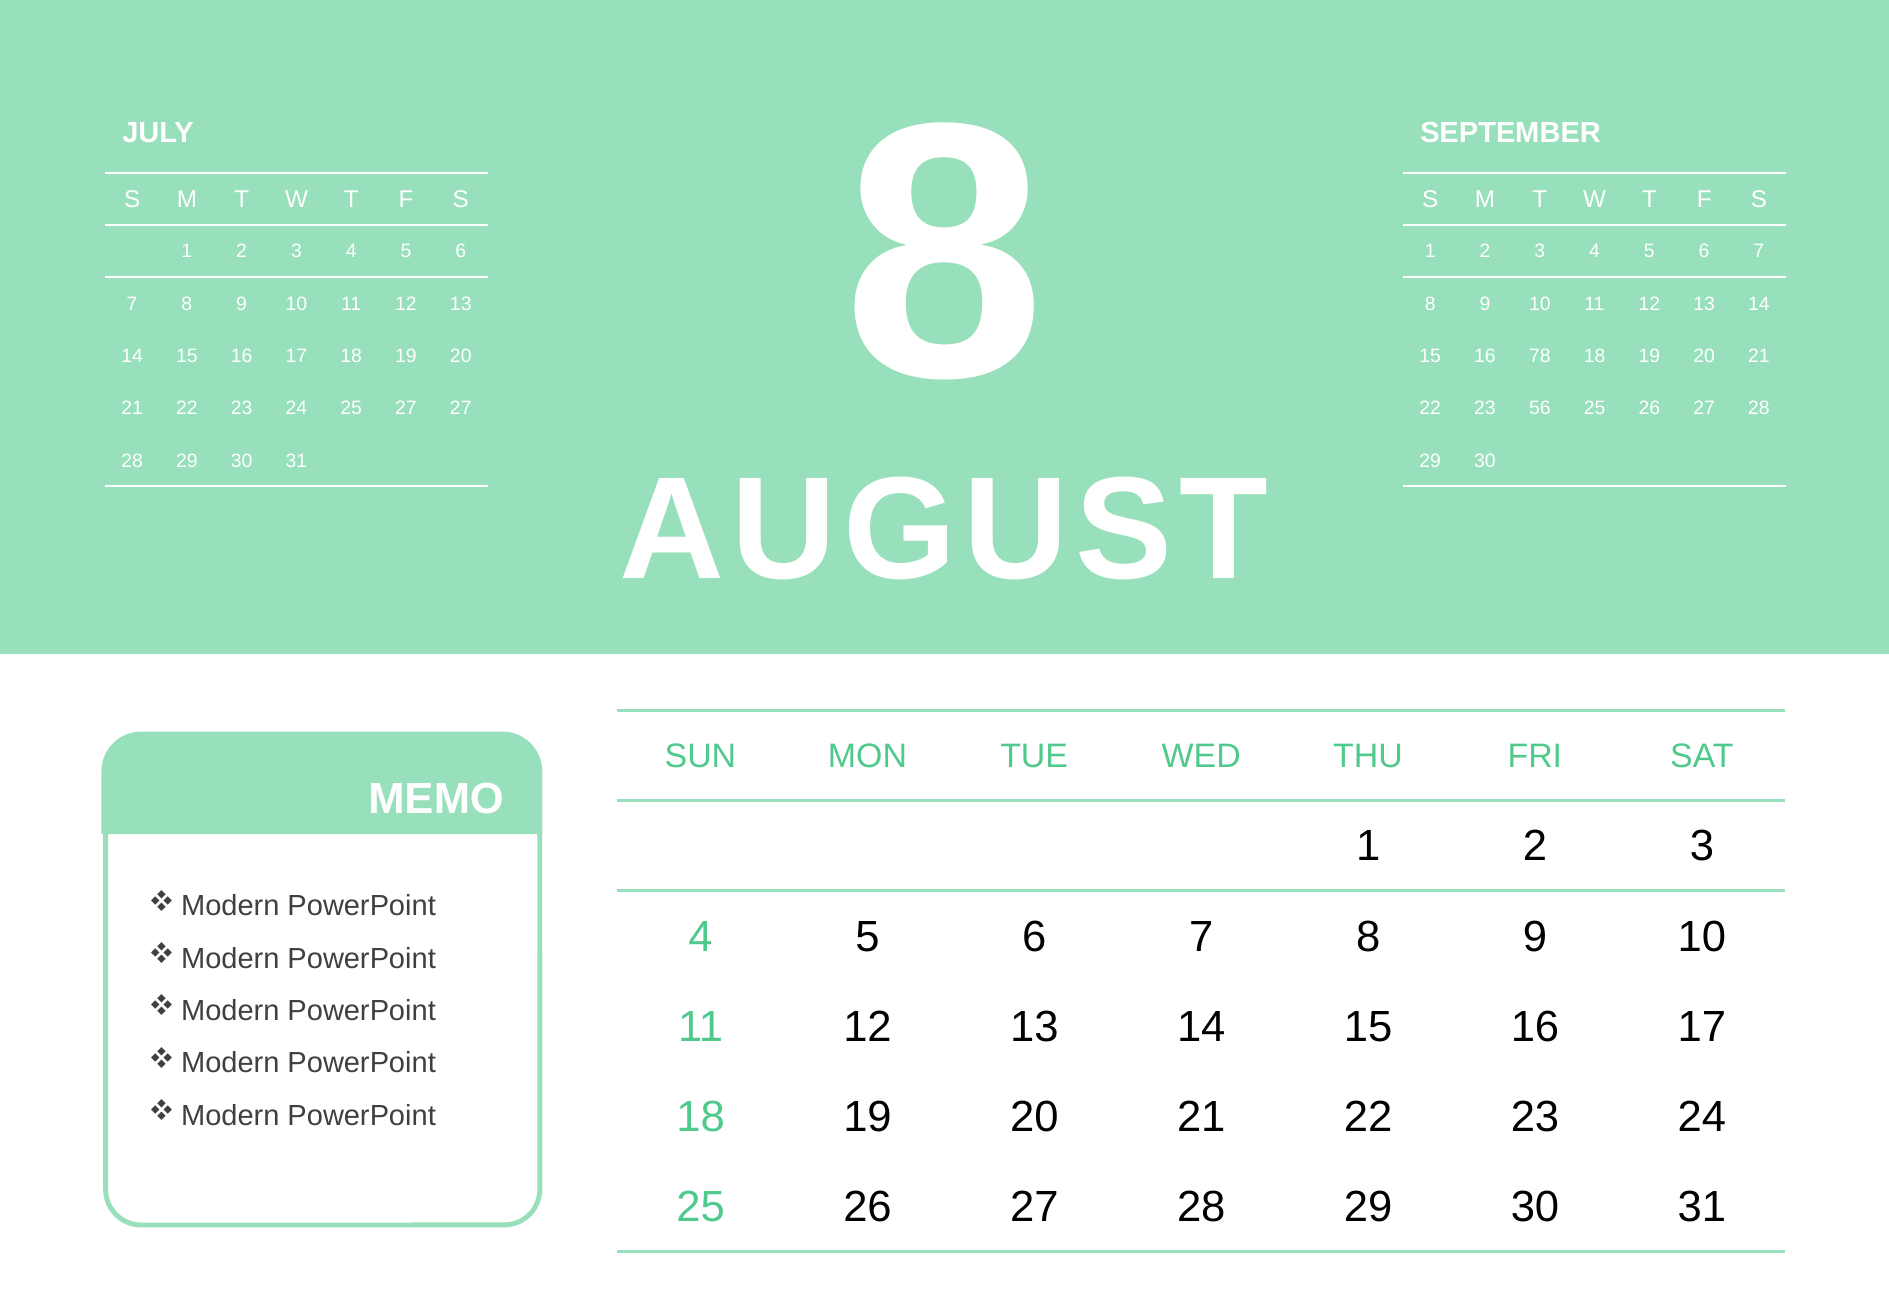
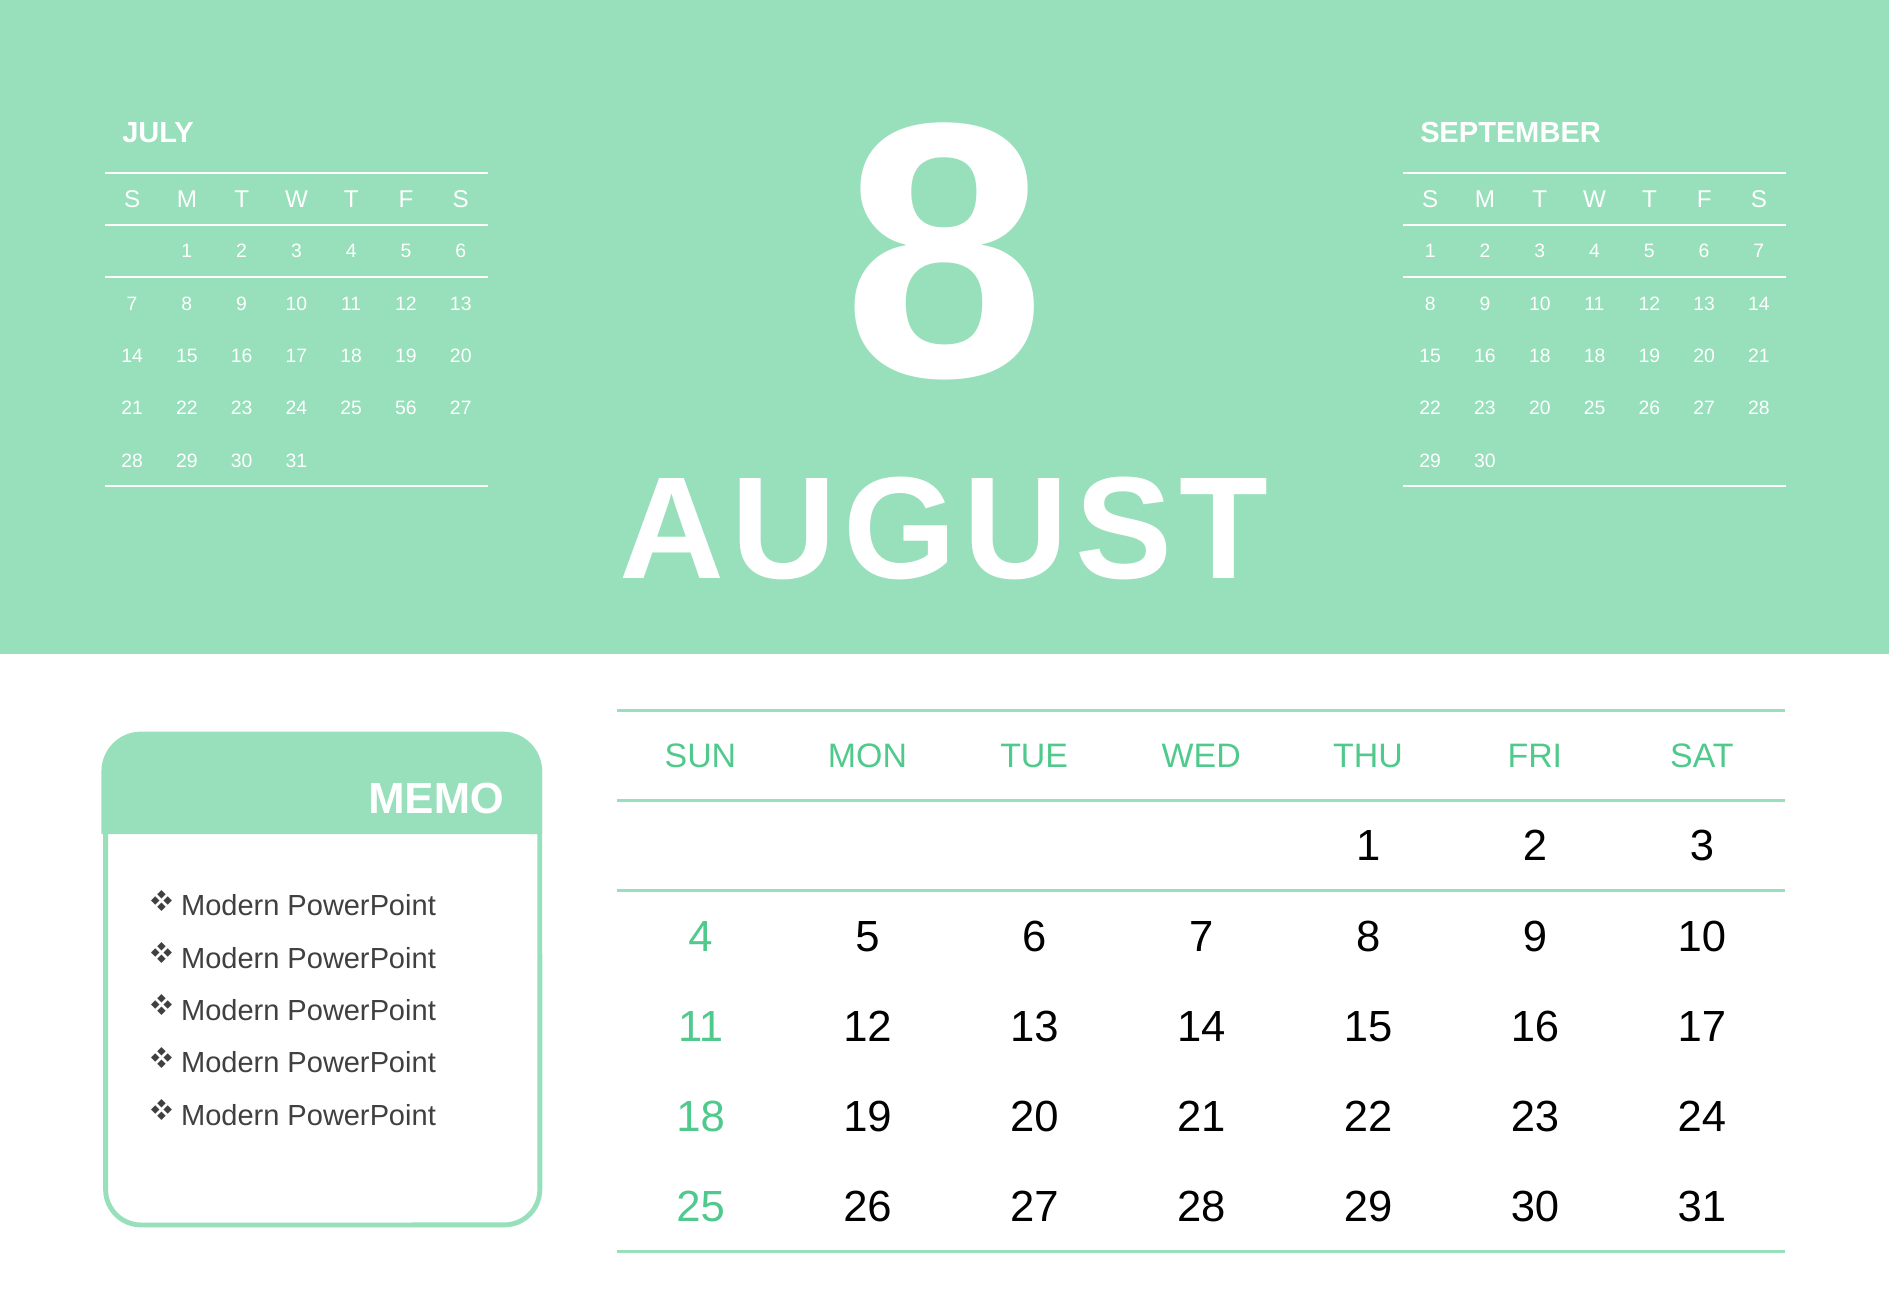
16 78: 78 -> 18 (1540, 356)
25 27: 27 -> 56 (406, 408)
23 56: 56 -> 20 (1540, 408)
